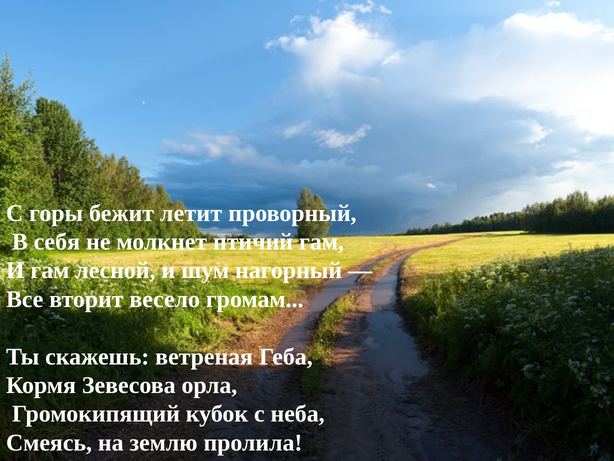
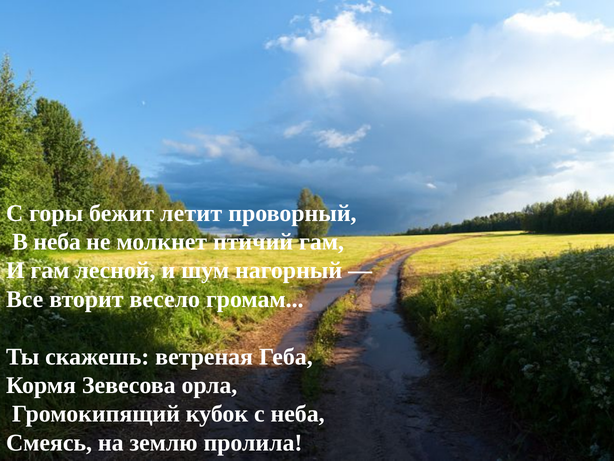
В себя: себя -> неба (57, 242)
